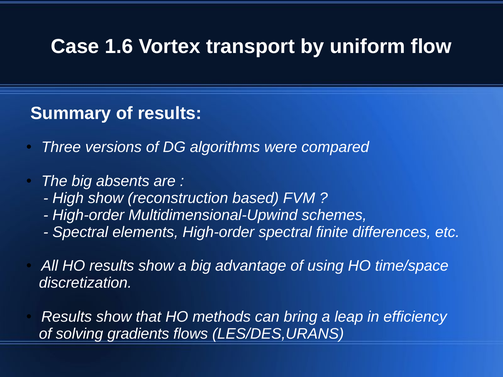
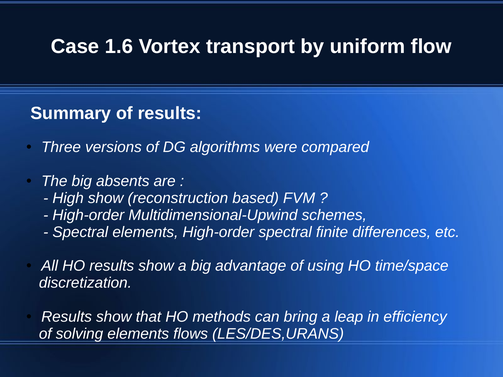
solving gradients: gradients -> elements (138, 334)
